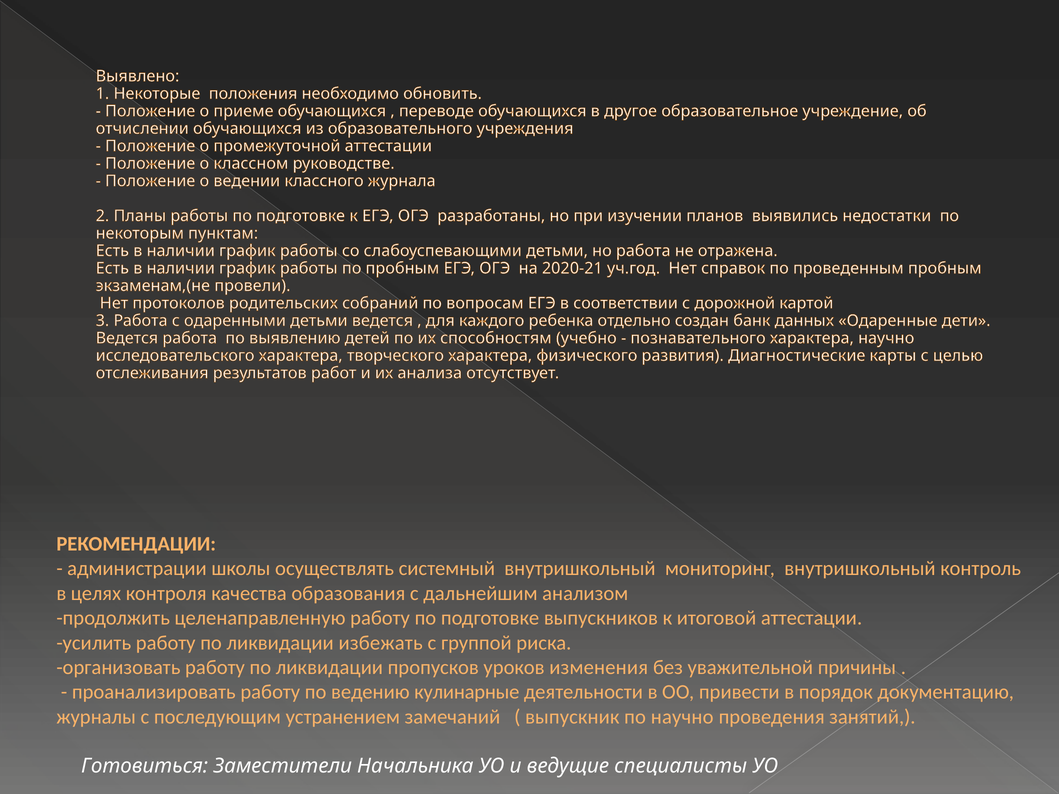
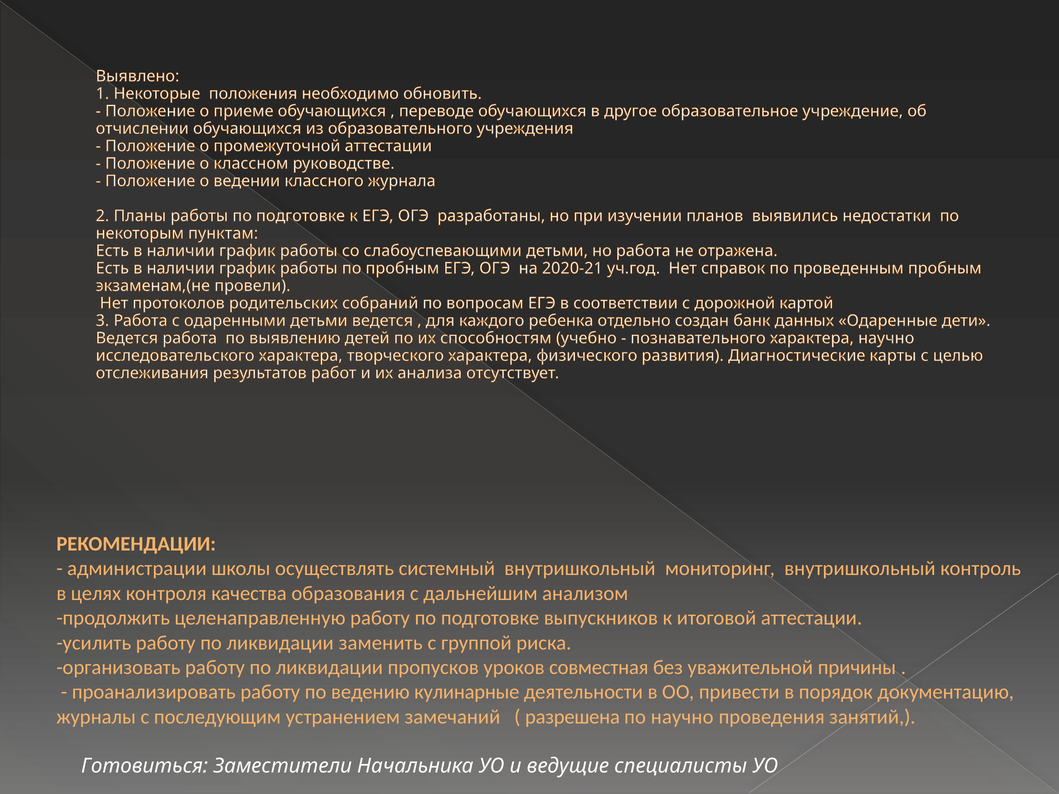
избежать: избежать -> заменить (381, 643)
изменения: изменения -> совместная (599, 668)
выпускник: выпускник -> разрешена (572, 717)
